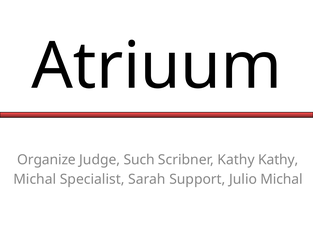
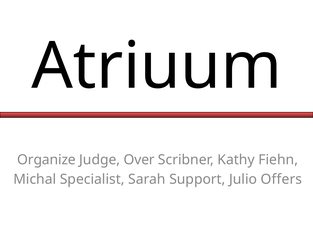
Such: Such -> Over (139, 160)
Kathy Kathy: Kathy -> Fiehn (278, 160)
Julio Michal: Michal -> Offers (281, 179)
